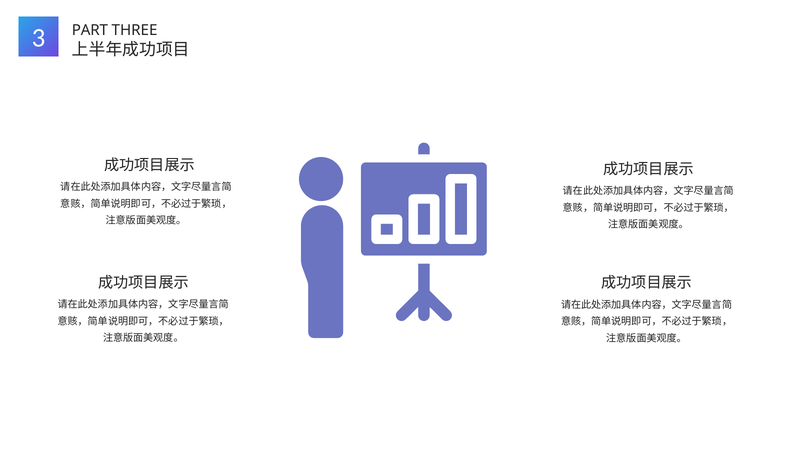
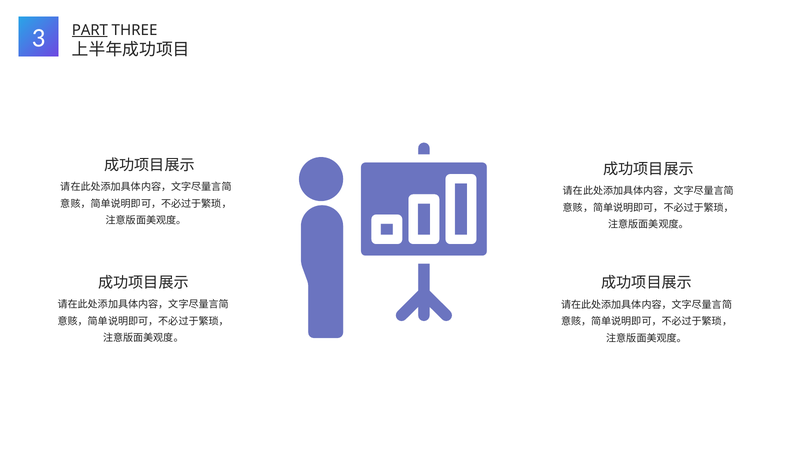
PART underline: none -> present (90, 30)
